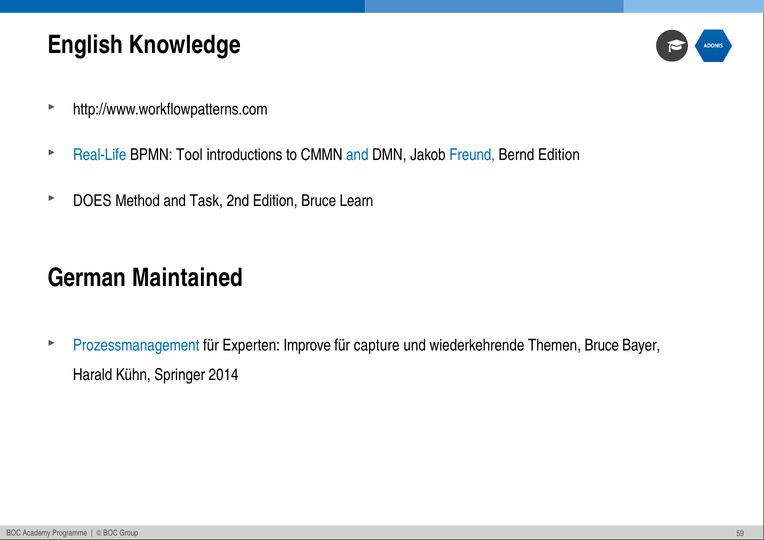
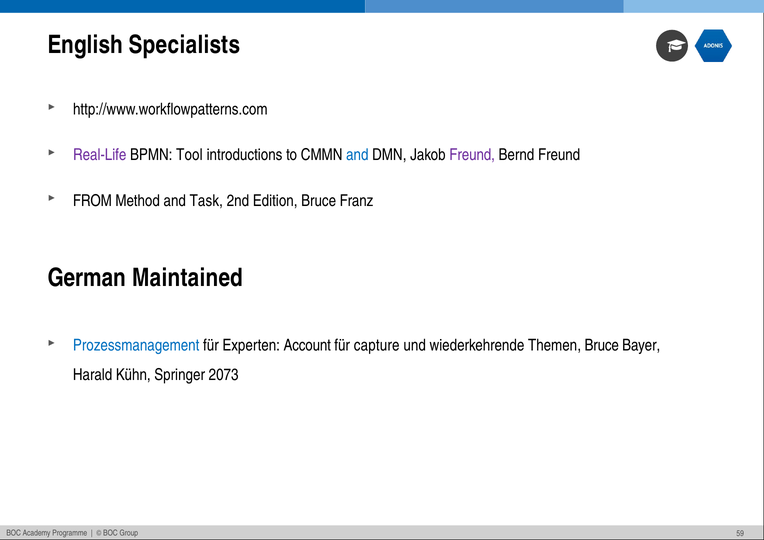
Knowledge: Knowledge -> Specialists (185, 45)
Real-Life colour: blue -> purple (100, 155)
Freund colour: blue -> purple (472, 155)
Bernd Edition: Edition -> Freund (559, 155)
DOES: DOES -> FROM (92, 201)
Learn: Learn -> Franz (356, 201)
Improve: Improve -> Account (307, 346)
2014: 2014 -> 2073 (224, 375)
